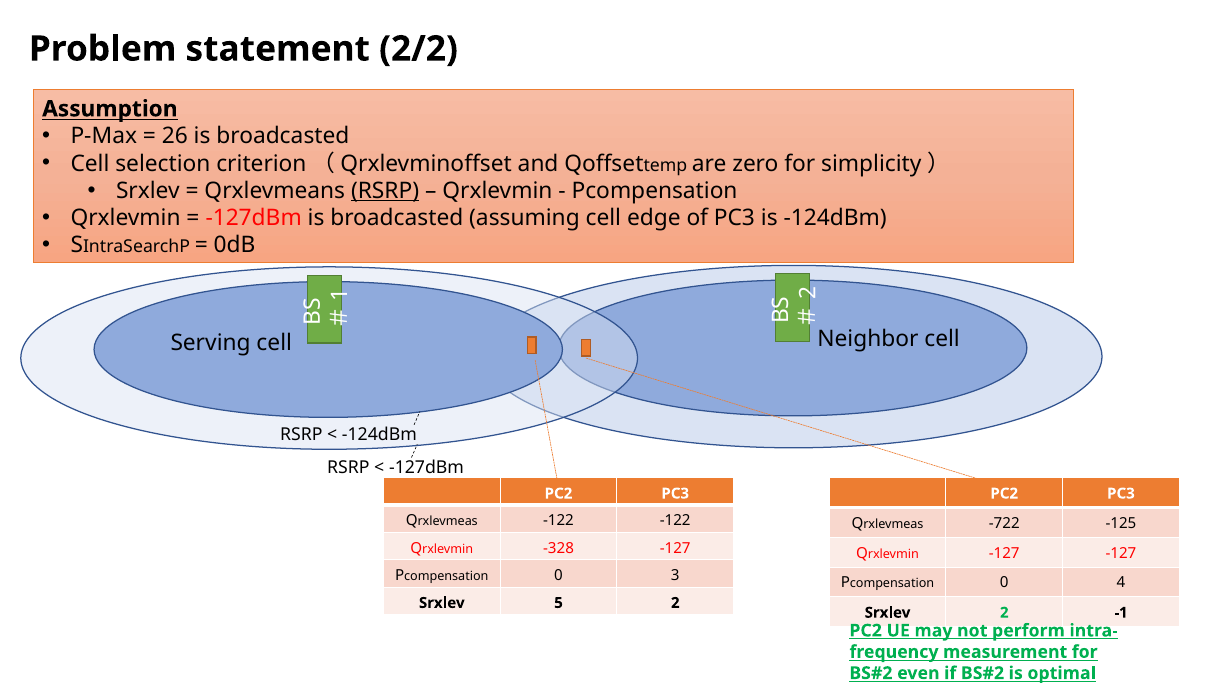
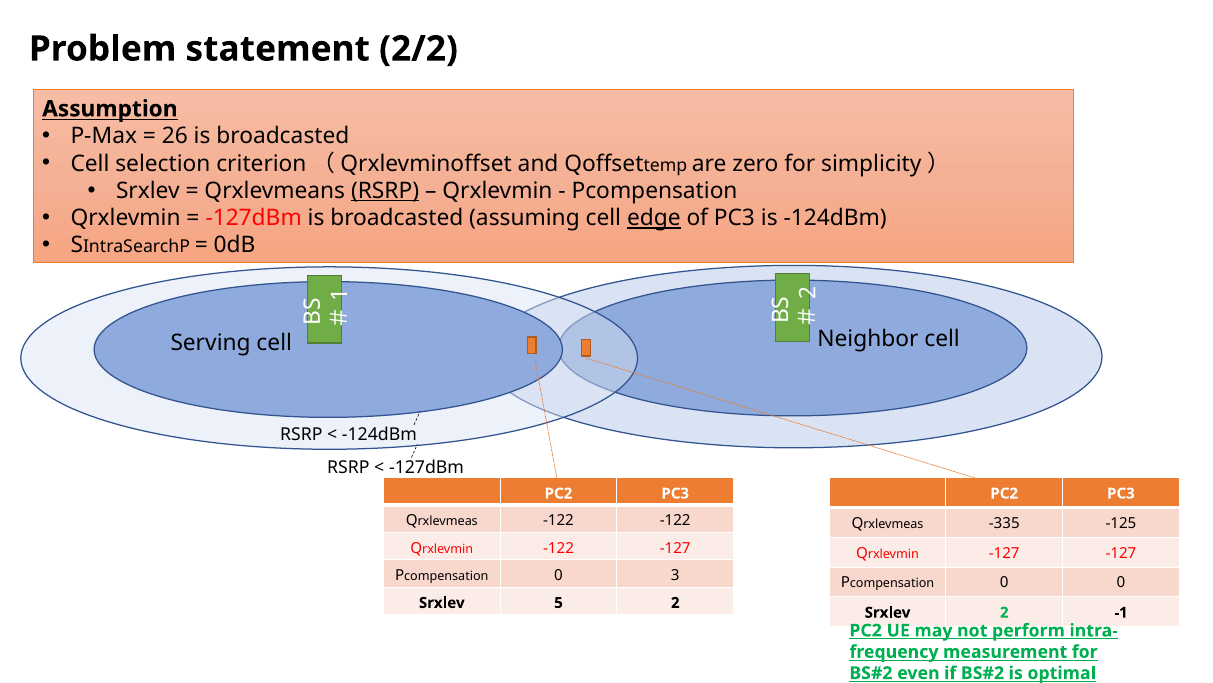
edge underline: none -> present (654, 218)
-722: -722 -> -335 (1004, 523)
Qrxlevmin -328: -328 -> -122 (559, 548)
0 4: 4 -> 0 (1121, 582)
